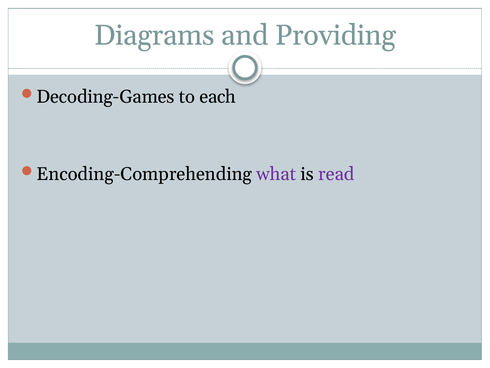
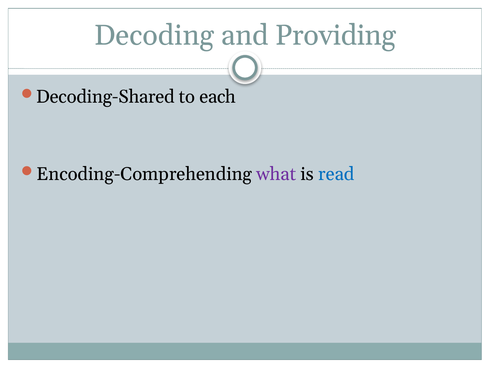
Diagrams: Diagrams -> Decoding (154, 35)
Decoding-Games: Decoding-Games -> Decoding-Shared (106, 97)
read colour: purple -> blue (336, 174)
